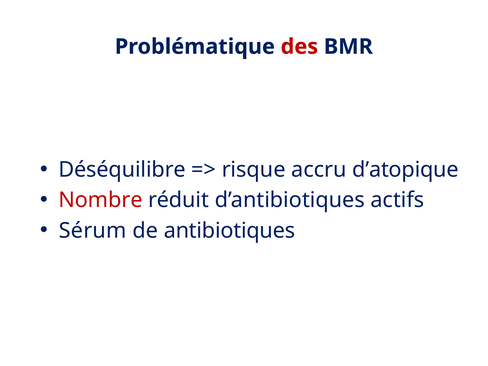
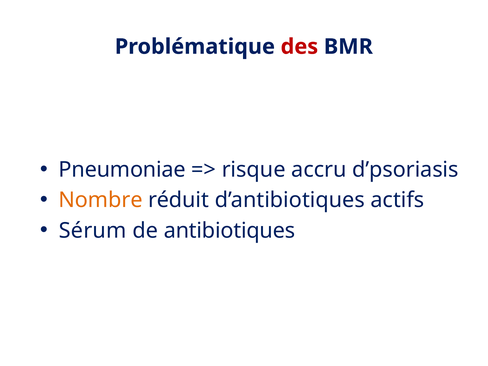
Déséquilibre: Déséquilibre -> Pneumoniae (122, 170)
d’atopique: d’atopique -> d’psoriasis (405, 170)
Nombre colour: red -> orange (101, 200)
